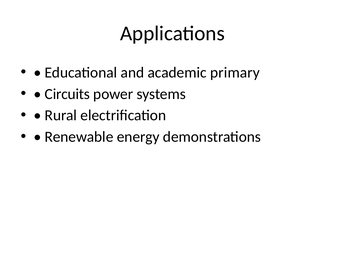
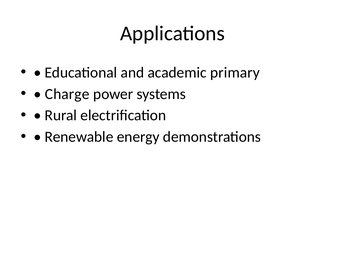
Circuits: Circuits -> Charge (67, 94)
